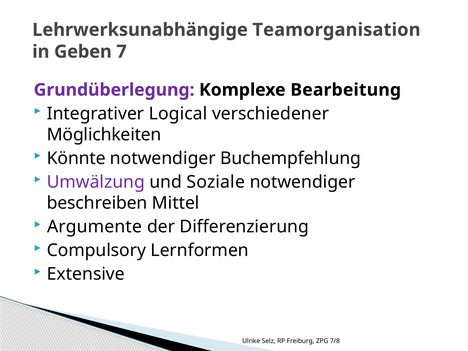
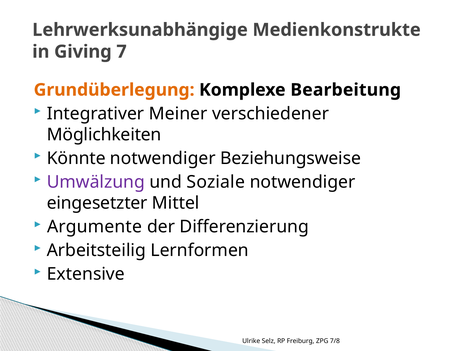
Teamorganisation: Teamorganisation -> Medienkonstrukte (337, 30)
Geben: Geben -> Giving (83, 52)
Grundüberlegung colour: purple -> orange (114, 90)
Logical: Logical -> Meiner (178, 114)
Buchempfehlung: Buchempfehlung -> Beziehungsweise (291, 158)
beschreiben: beschreiben -> eingesetzter (97, 203)
Compulsory: Compulsory -> Arbeitsteilig (96, 250)
